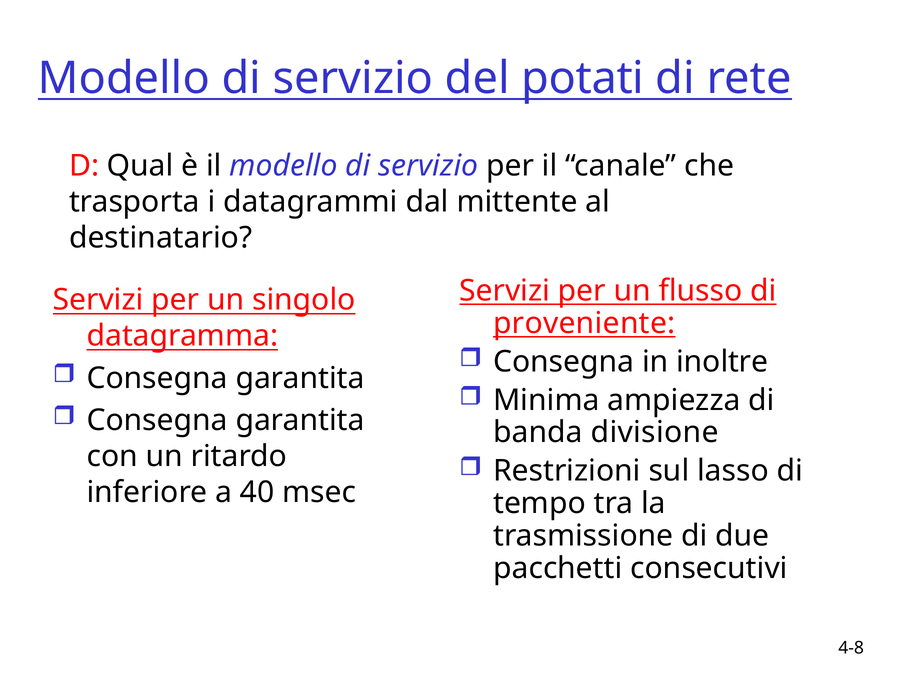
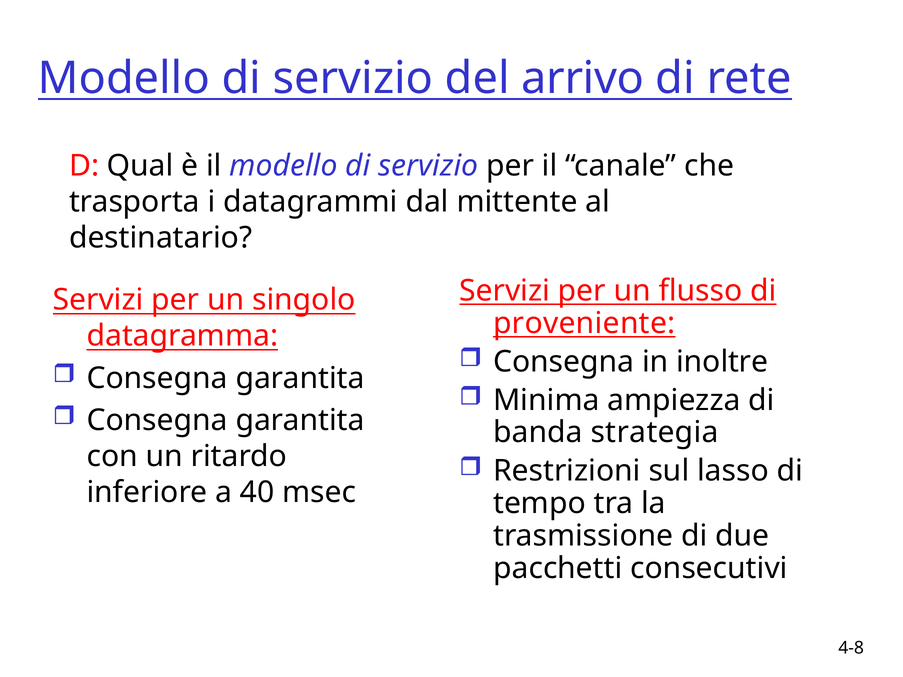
potati: potati -> arrivo (583, 78)
divisione: divisione -> strategia (655, 433)
